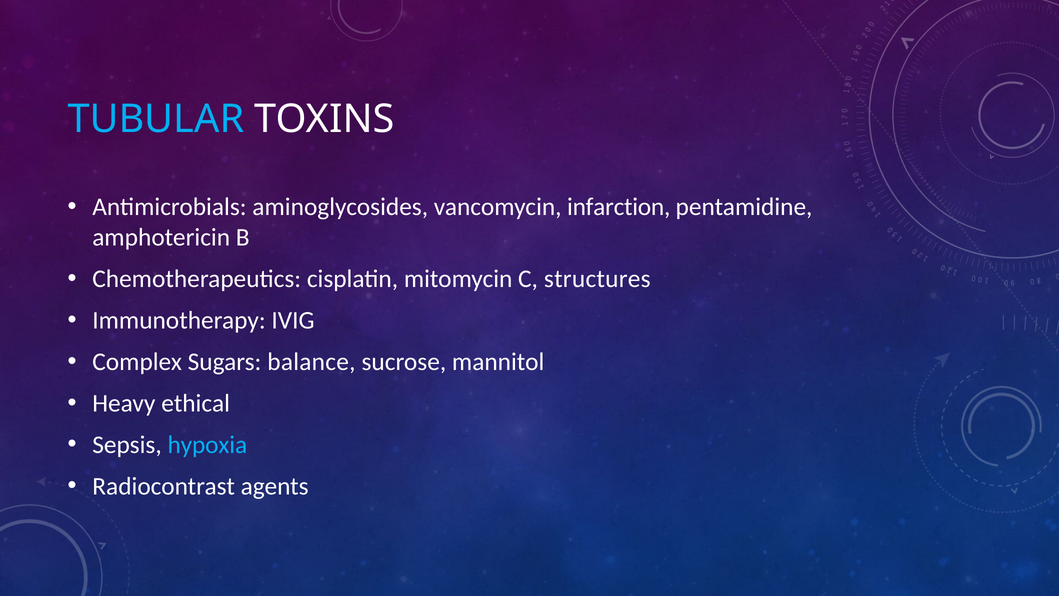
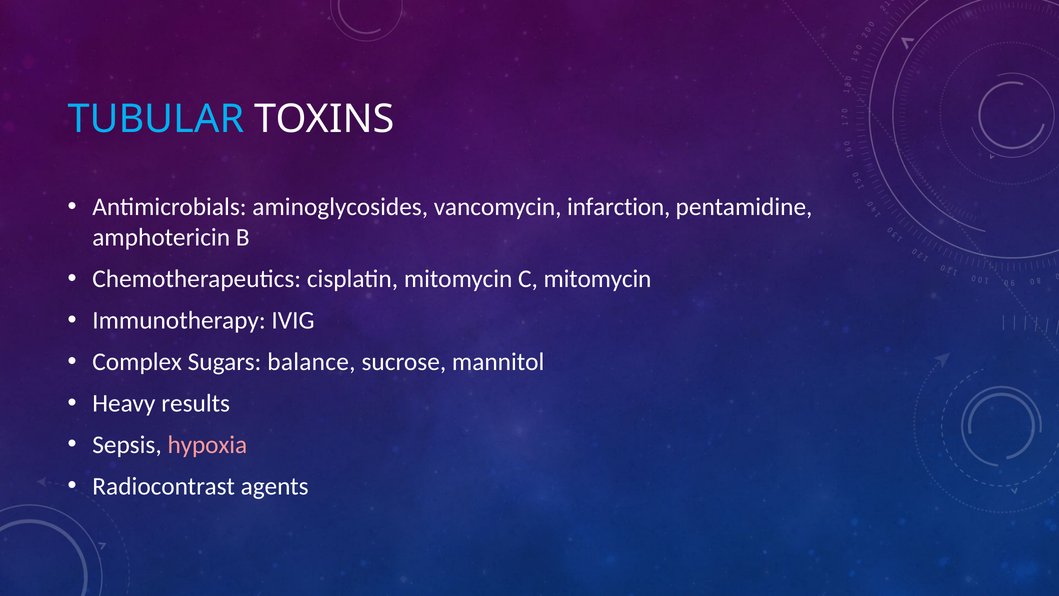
C structures: structures -> mitomycin (598, 279)
ethical: ethical -> results (196, 403)
hypoxia colour: light blue -> pink (207, 445)
